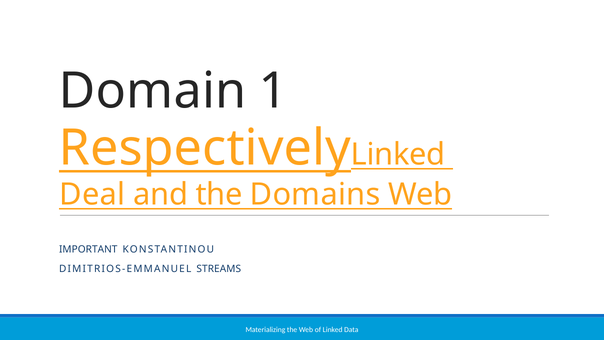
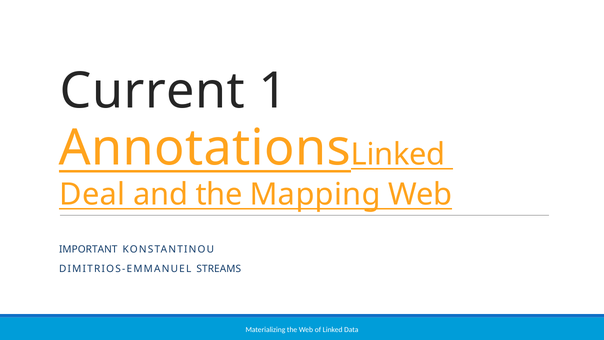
Domain: Domain -> Current (152, 91)
Respectively: Respectively -> Annotations (205, 148)
Domains: Domains -> Mapping (315, 195)
